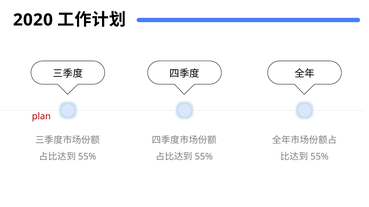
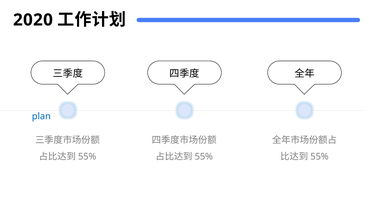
plan colour: red -> blue (41, 117)
